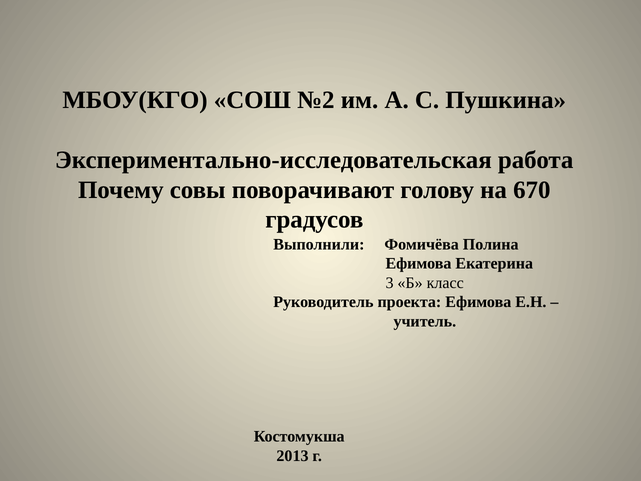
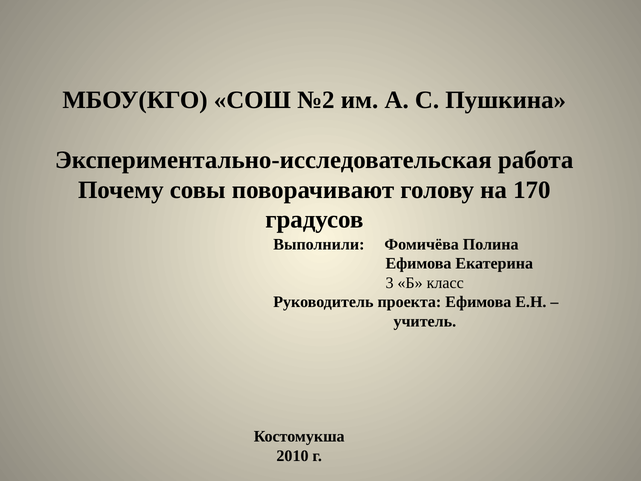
670: 670 -> 170 (532, 190)
2013: 2013 -> 2010 (293, 456)
